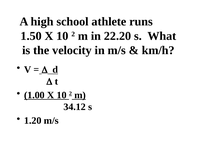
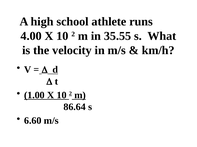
1.50: 1.50 -> 4.00 (31, 36)
22.20: 22.20 -> 35.55 (118, 36)
34.12: 34.12 -> 86.64 (75, 107)
1.20: 1.20 -> 6.60 (33, 121)
